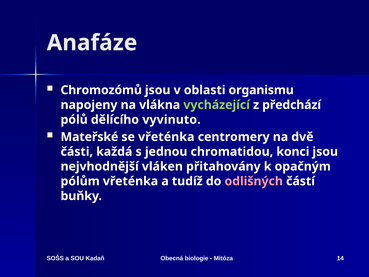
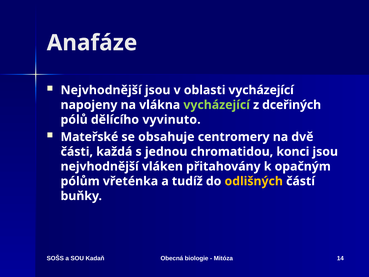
Chromozómů: Chromozómů -> Nejvhodnější (101, 90)
oblasti organismu: organismu -> vycházející (261, 90)
předchází: předchází -> dceřiných (292, 105)
se vřeténka: vřeténka -> obsahuje (166, 137)
odlišných colour: pink -> yellow (254, 181)
